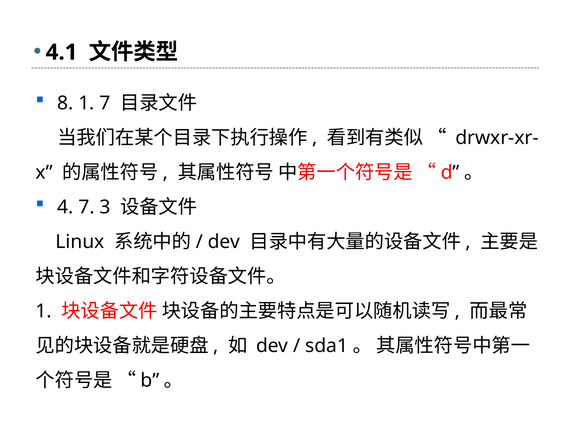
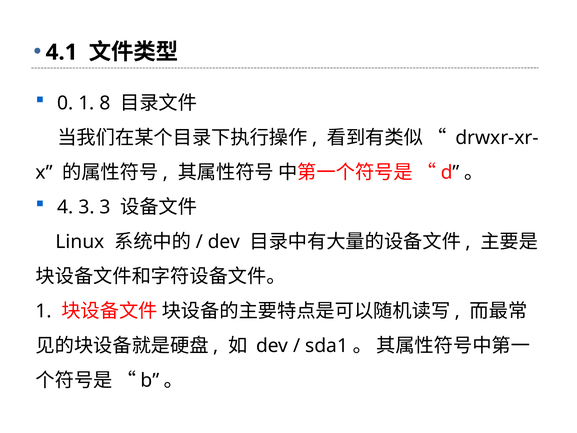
8: 8 -> 0 (65, 103)
1 7: 7 -> 8 (105, 103)
4 7: 7 -> 3 (86, 207)
